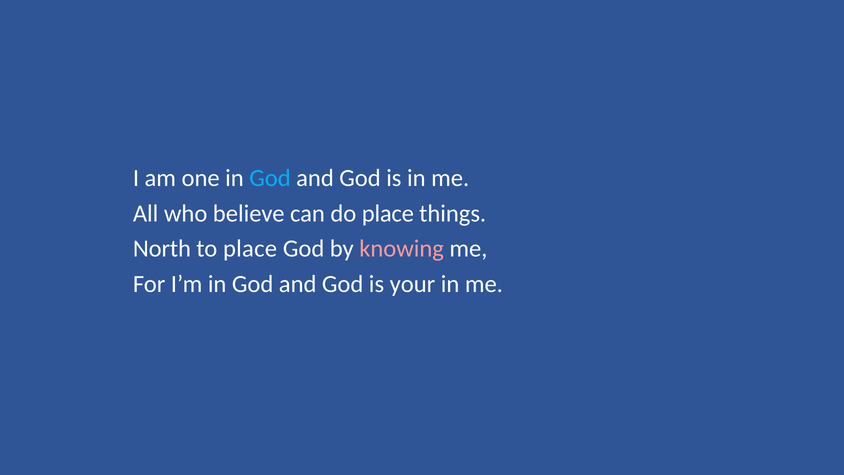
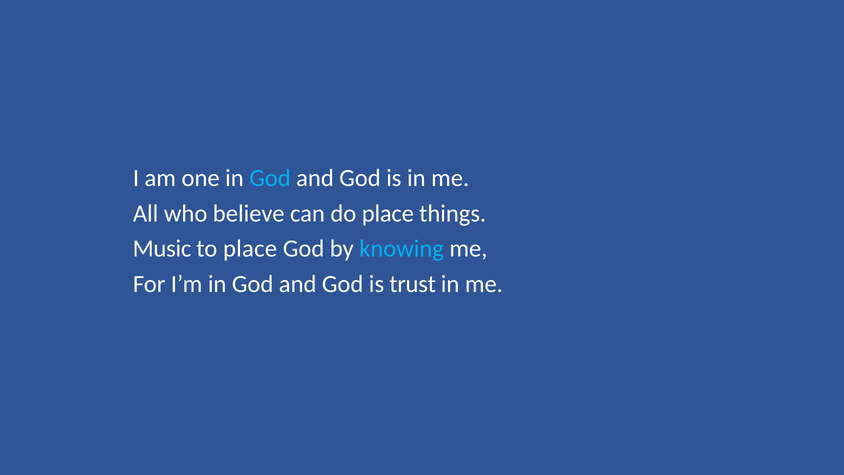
North: North -> Music (162, 249)
knowing colour: pink -> light blue (402, 249)
your: your -> trust (413, 284)
